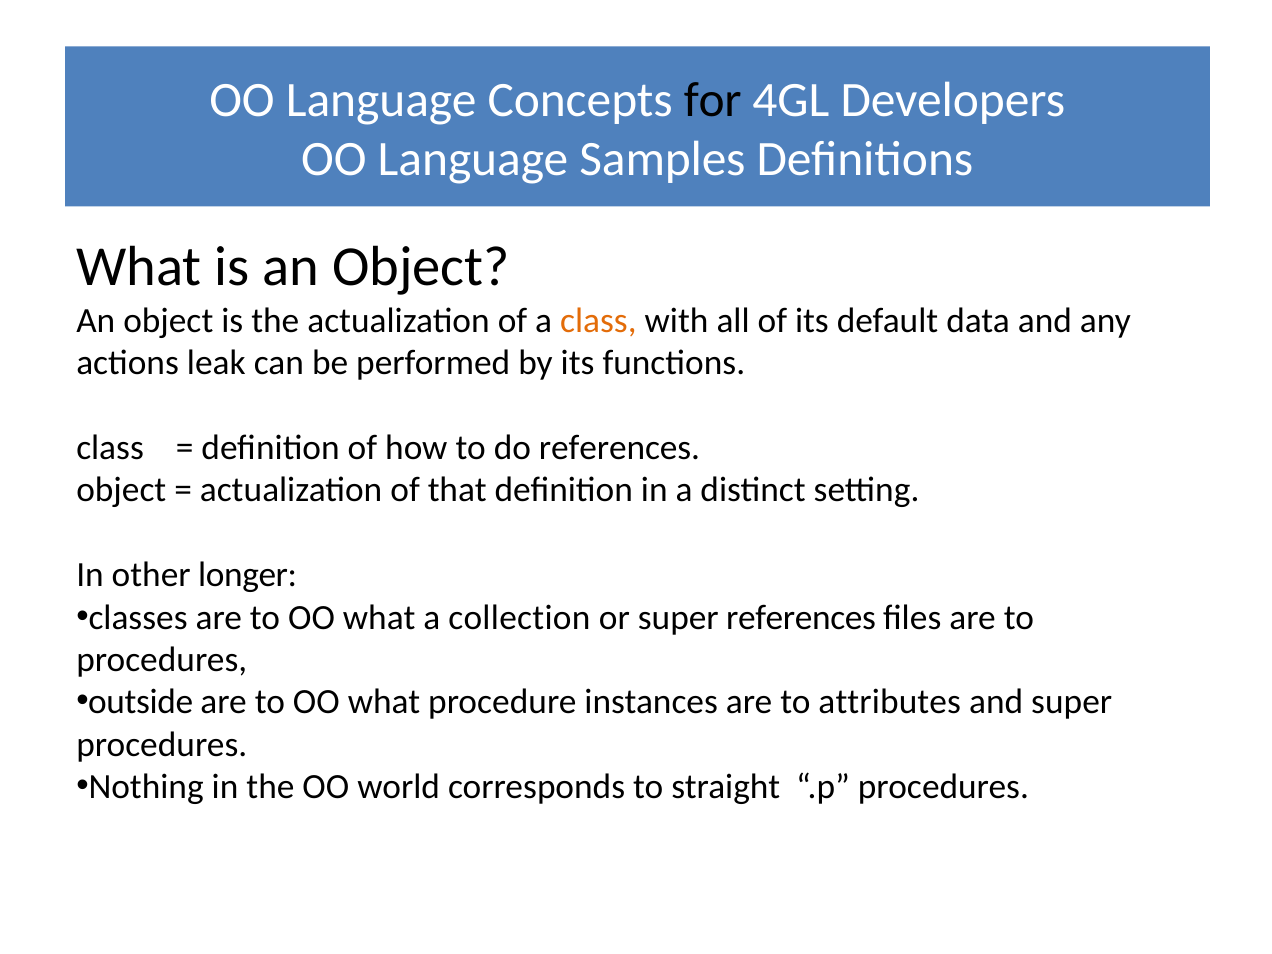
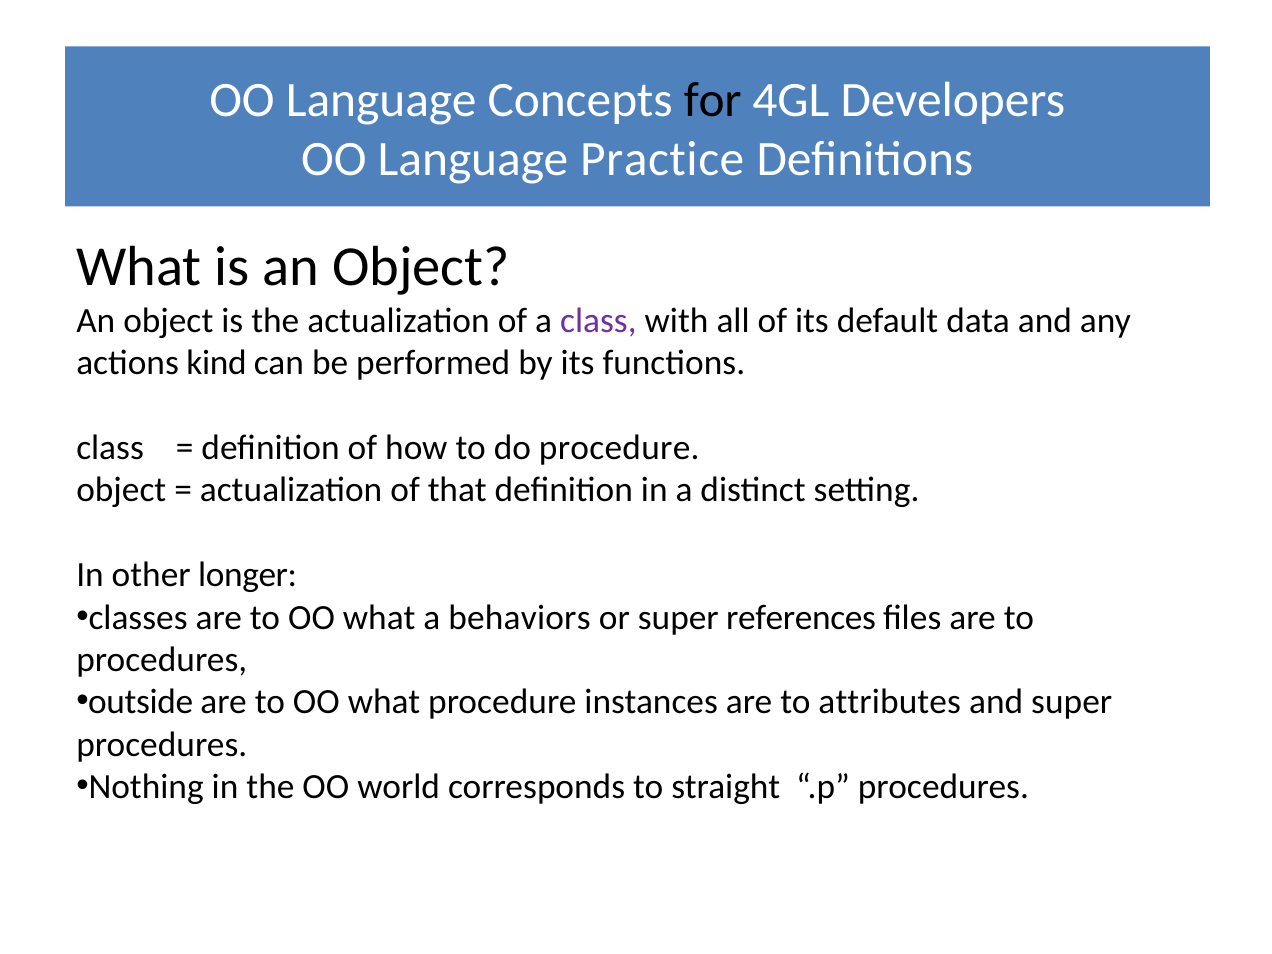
Samples: Samples -> Practice (662, 159)
class colour: orange -> purple (598, 321)
leak: leak -> kind (217, 363)
do references: references -> procedure (619, 448)
collection: collection -> behaviors (519, 617)
